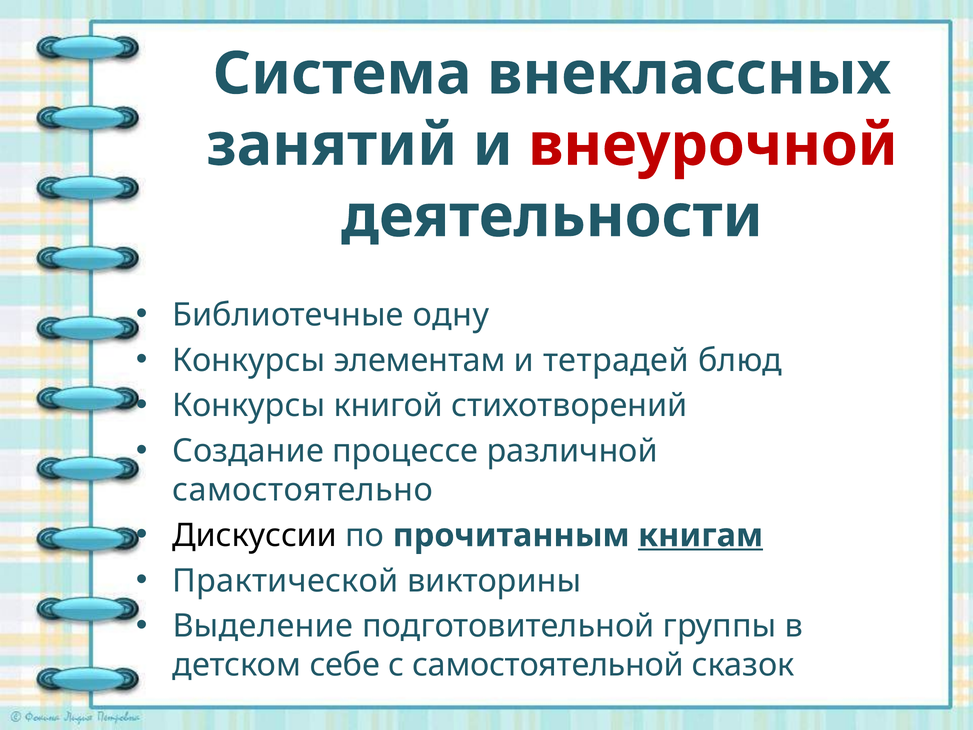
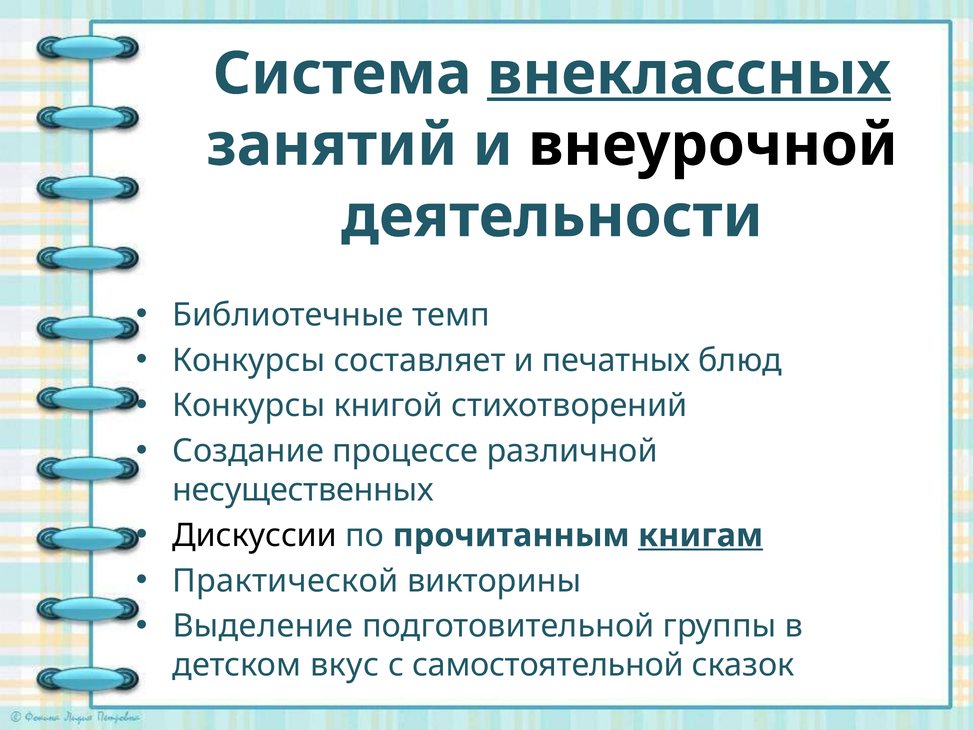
внеклассных underline: none -> present (689, 74)
внеурочной colour: red -> black (713, 145)
одну: одну -> темп (451, 315)
элементам: элементам -> составляет (420, 360)
тетрадей: тетрадей -> печатных (616, 360)
самостоятельно: самостоятельно -> несущественных (303, 490)
себе: себе -> вкус (345, 665)
